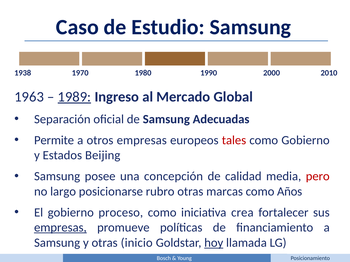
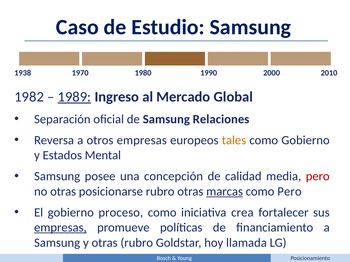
1963: 1963 -> 1982 (29, 97)
Adecuadas: Adecuadas -> Relaciones (221, 119)
Permite: Permite -> Reversa (54, 140)
tales colour: red -> orange (234, 140)
Beijing: Beijing -> Mental (103, 156)
no largo: largo -> otras (63, 192)
marcas underline: none -> present (225, 192)
como Años: Años -> Pero (289, 192)
otras inicio: inicio -> rubro (137, 243)
hoy underline: present -> none (214, 243)
